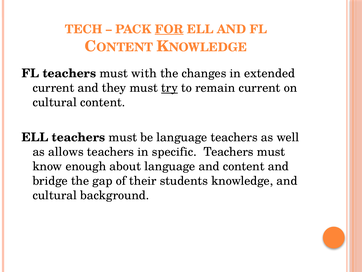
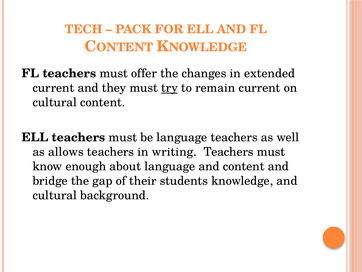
FOR underline: present -> none (169, 29)
with: with -> offer (144, 73)
specific: specific -> writing (174, 152)
